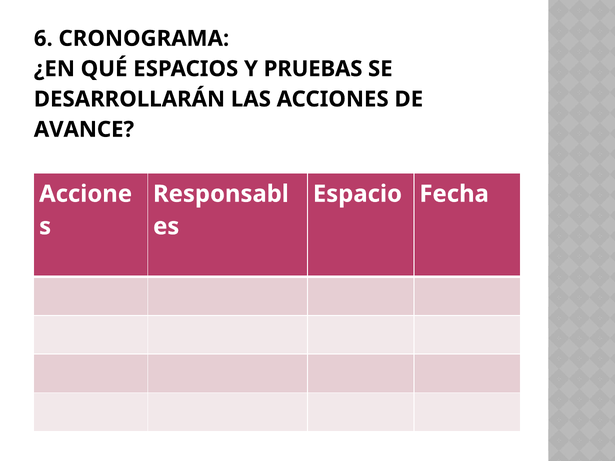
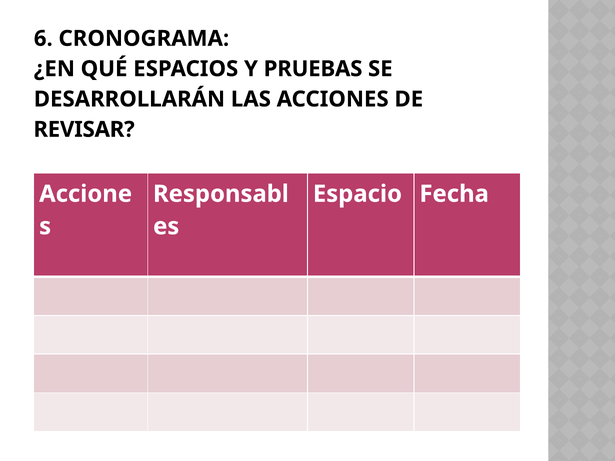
AVANCE: AVANCE -> REVISAR (84, 130)
